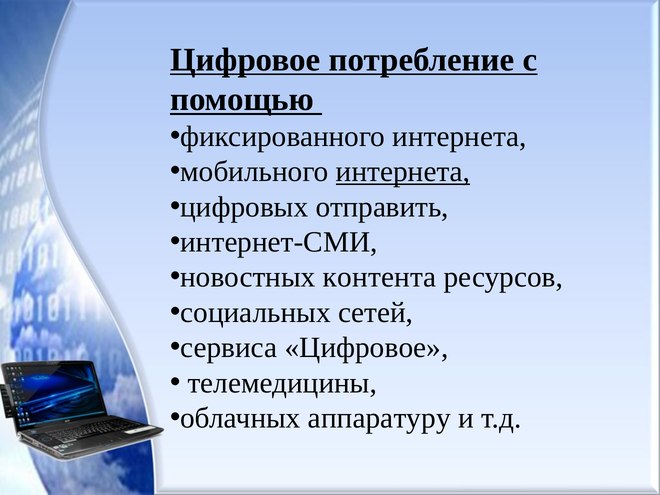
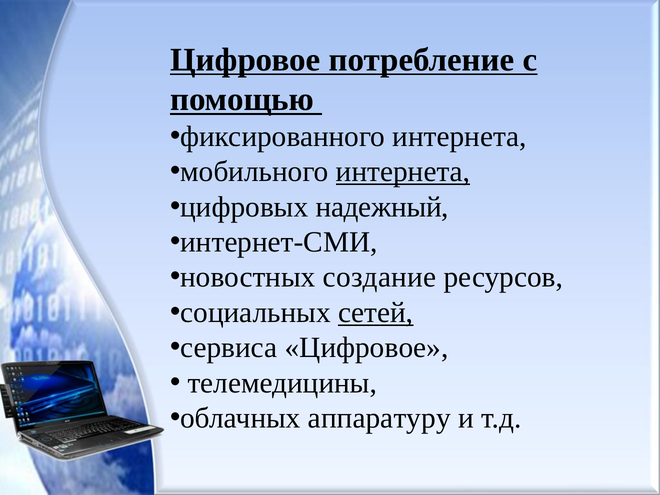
отправить: отправить -> надежный (382, 207)
контента: контента -> создание (380, 277)
сетей underline: none -> present (376, 313)
